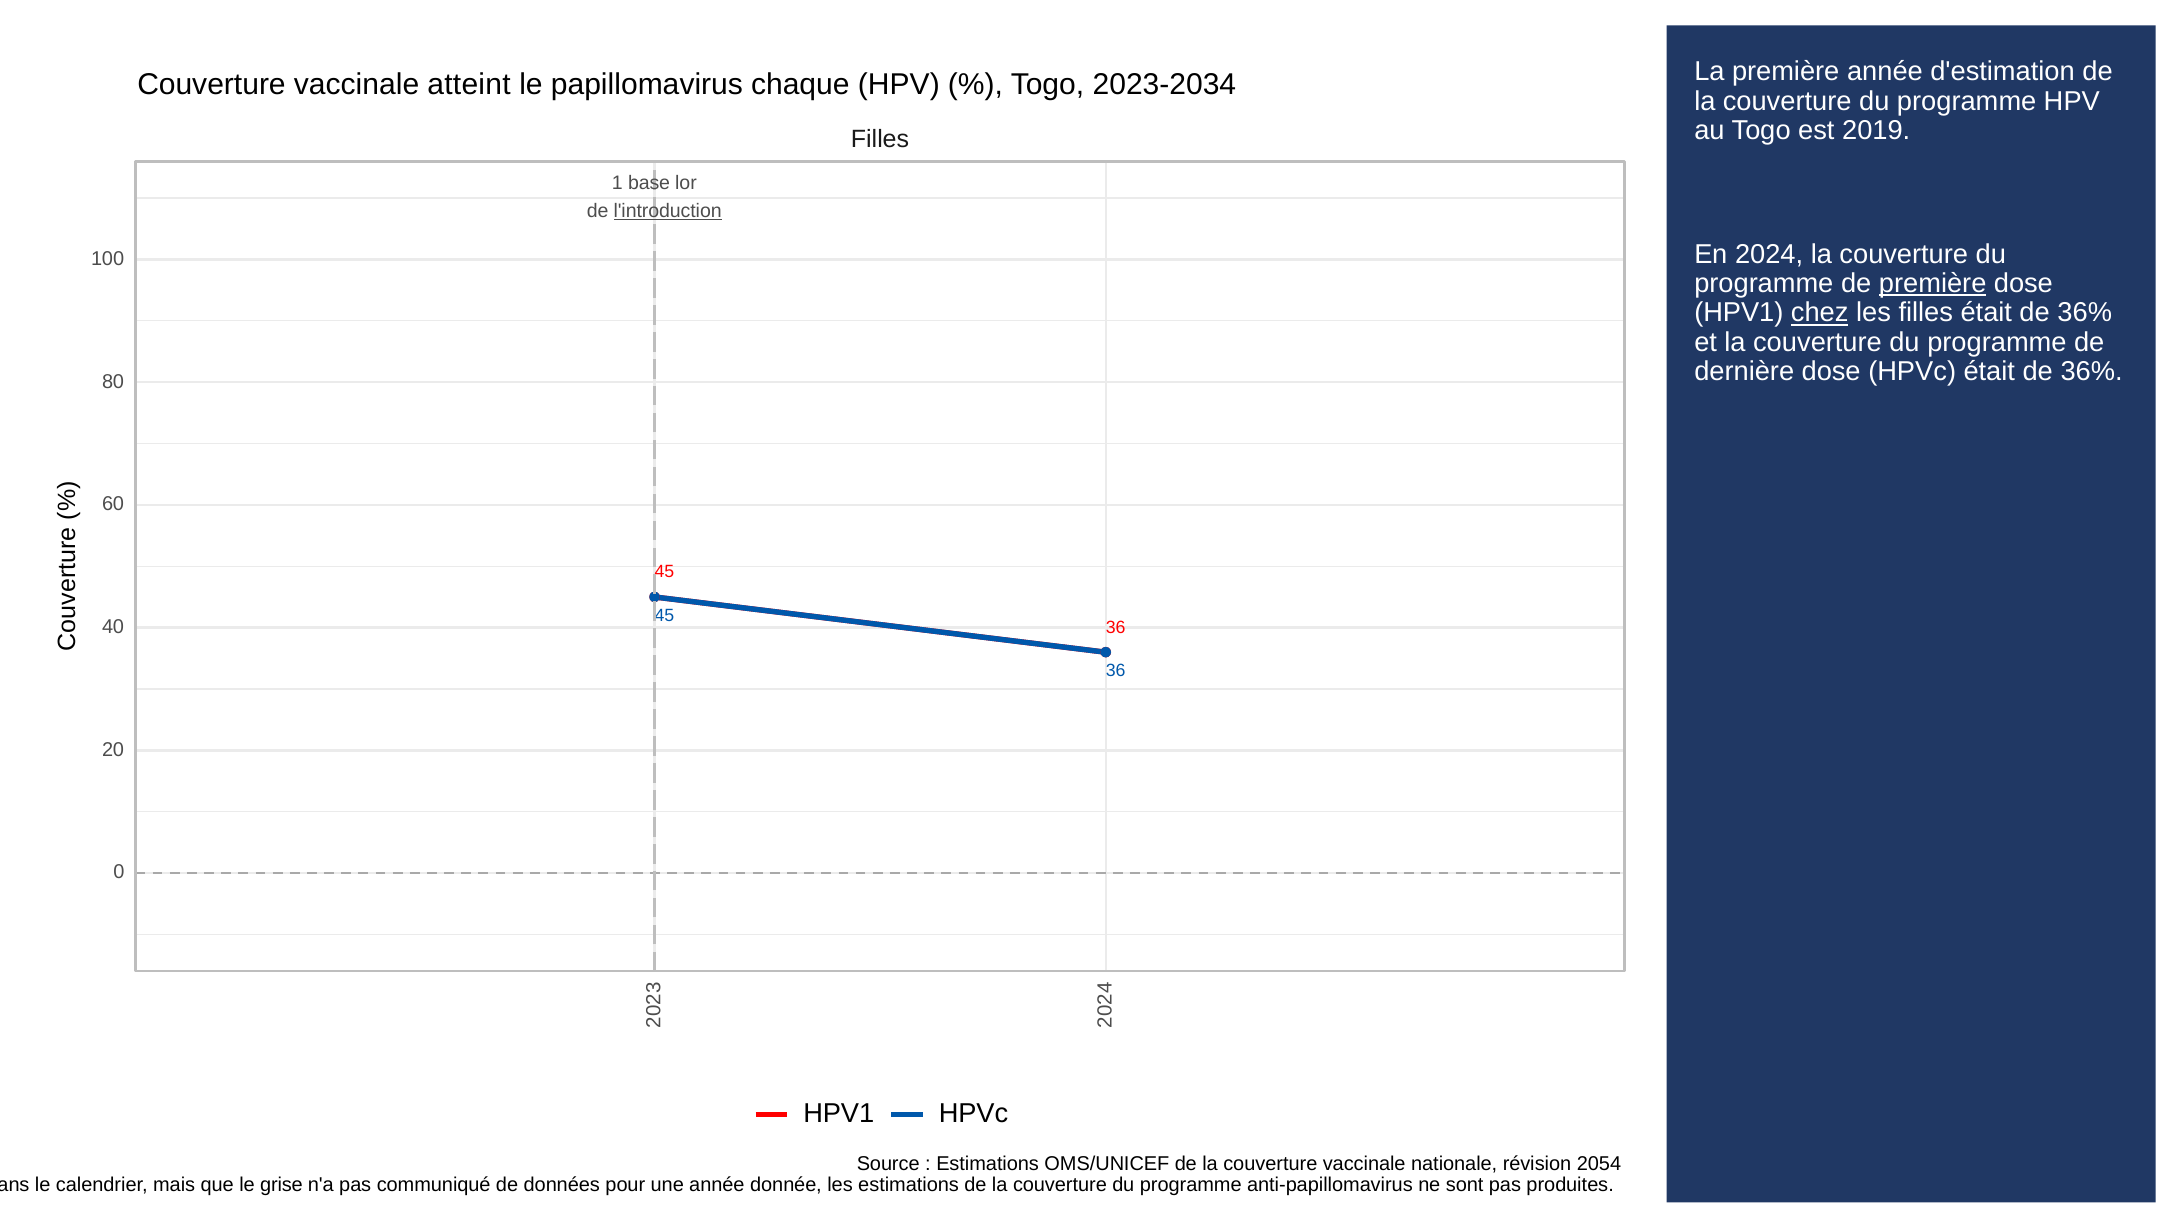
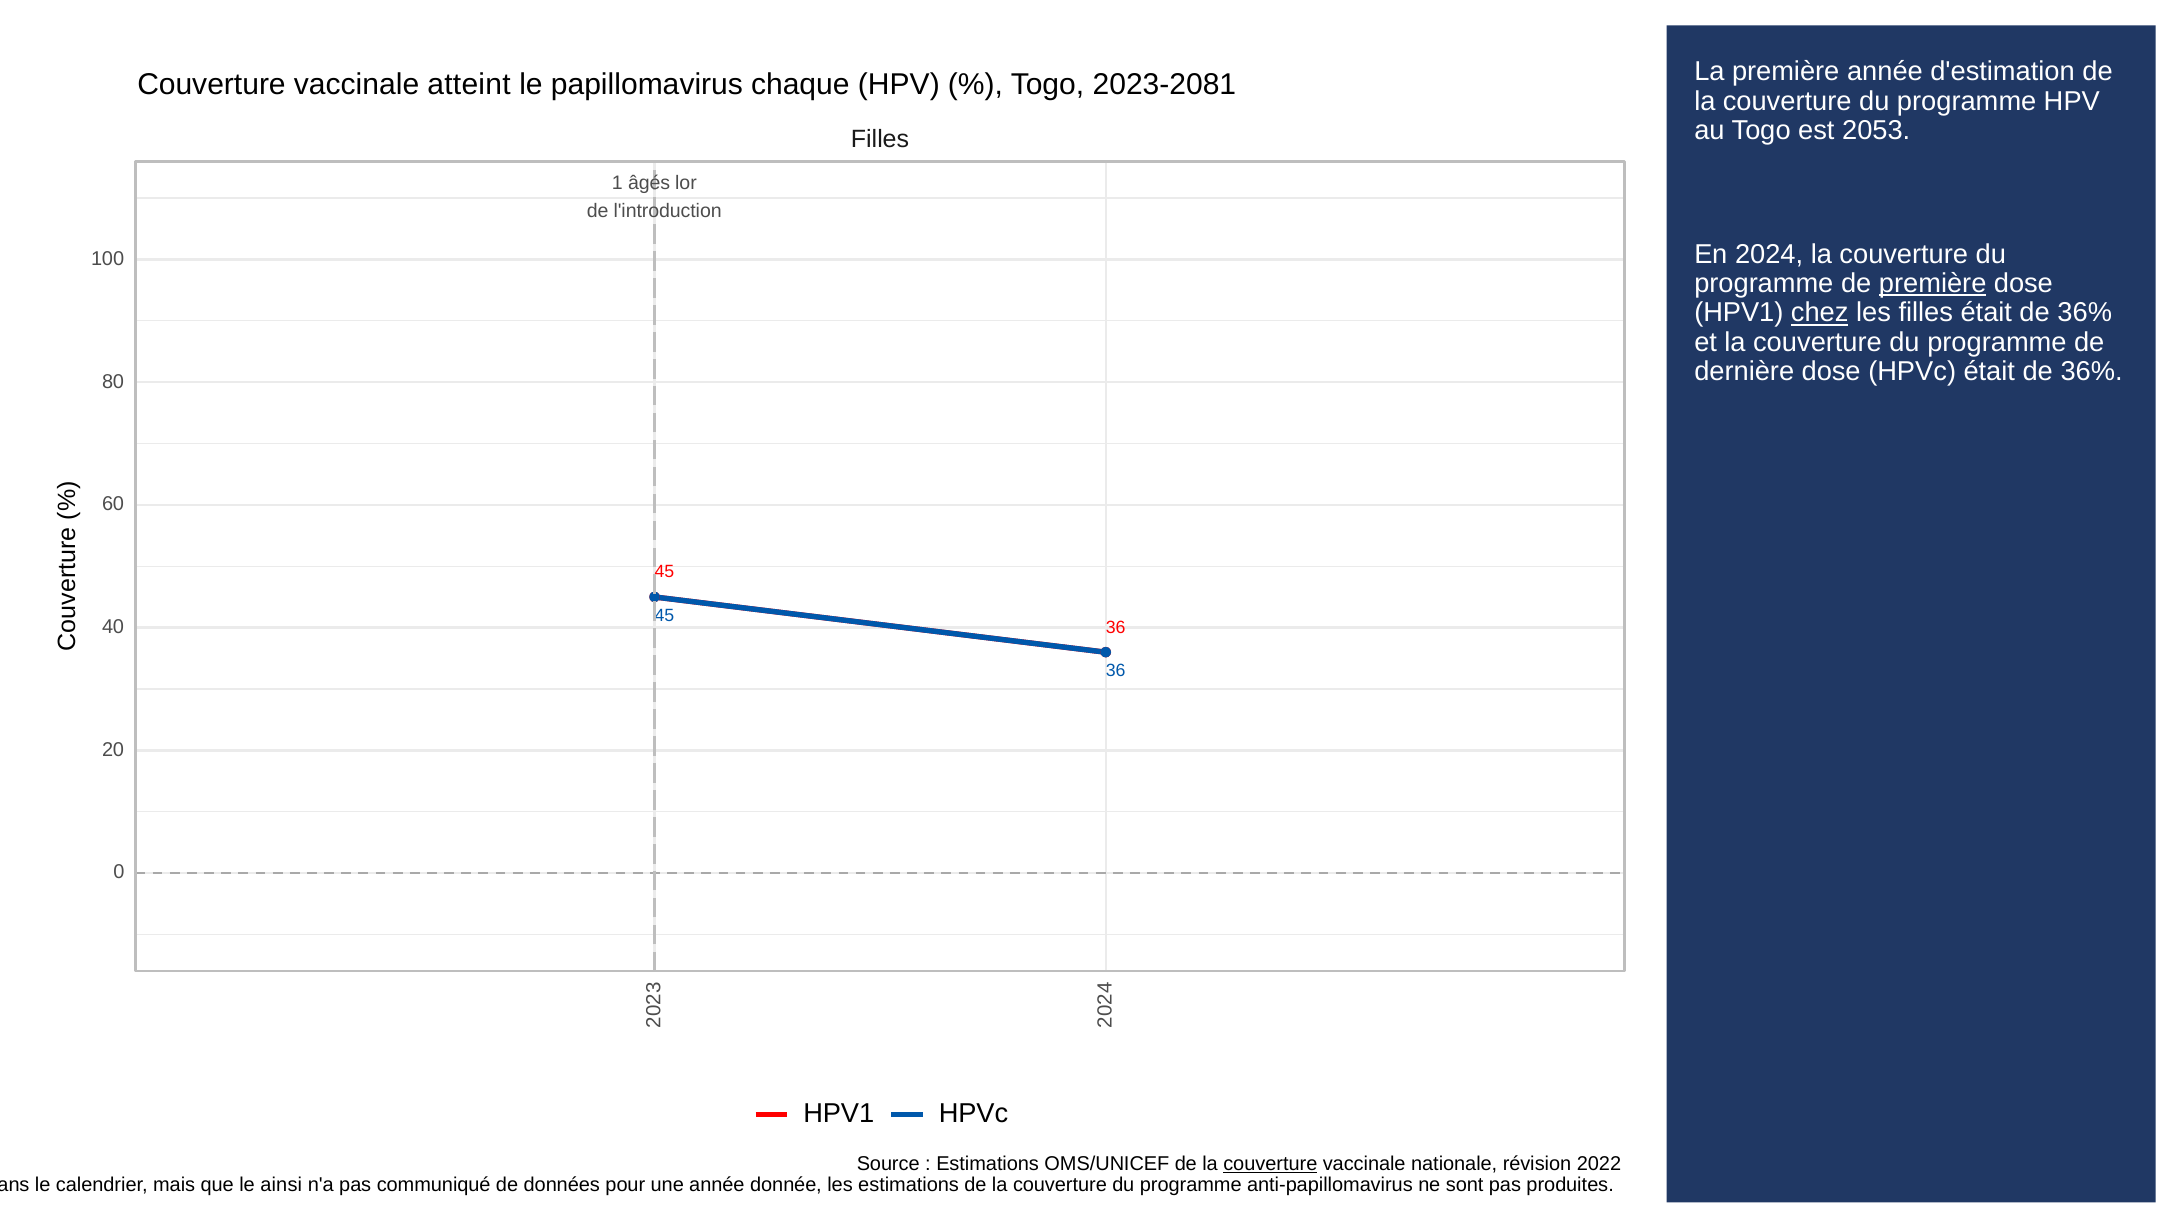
2023-2034: 2023-2034 -> 2023-2081 (1164, 84)
2019: 2019 -> 2053 (1876, 131)
base: base -> âgés (649, 183)
l'introduction underline: present -> none (668, 211)
couverture underline: none -> present (1270, 1164)
2054: 2054 -> 2022 (1599, 1164)
grise: grise -> ainsi (281, 1185)
